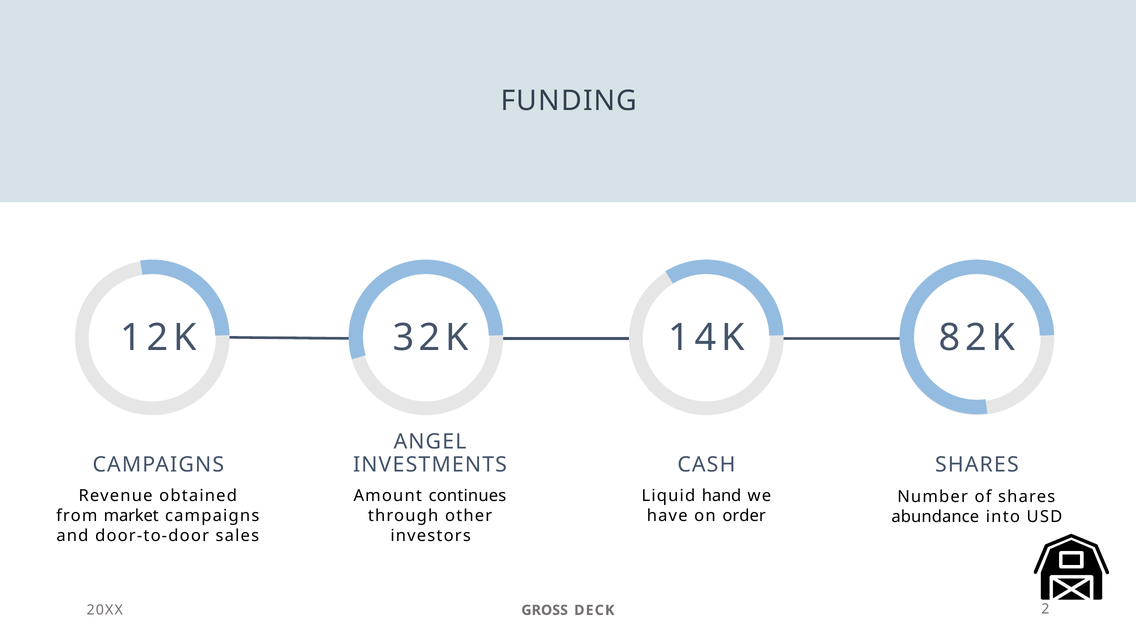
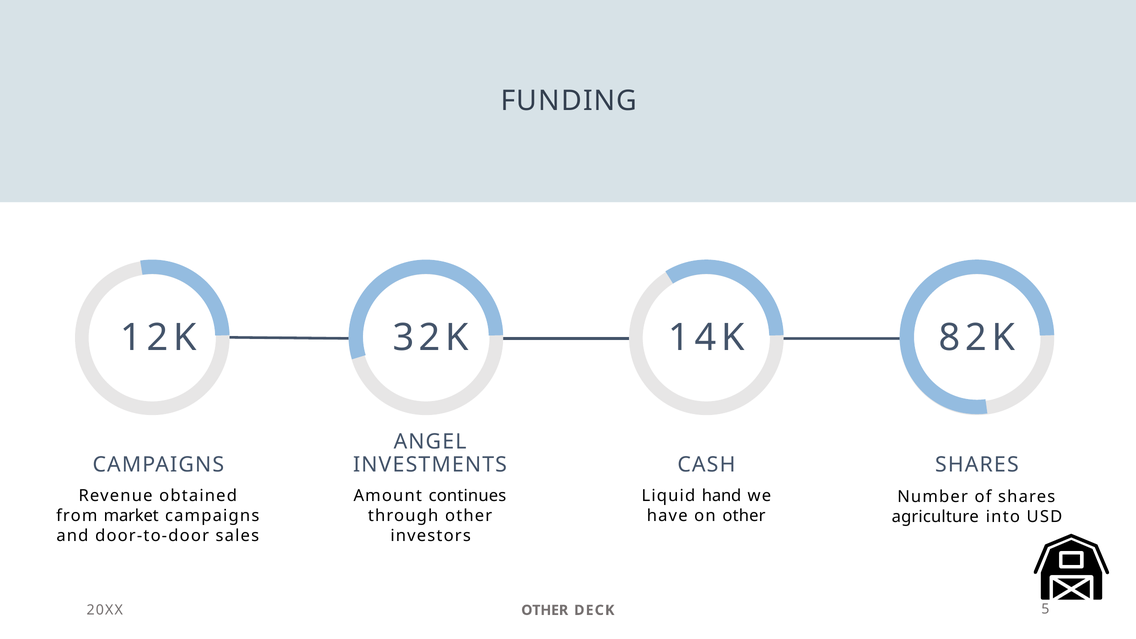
on order: order -> other (744, 516)
abundance: abundance -> agriculture (935, 517)
20XX GROSS: GROSS -> OTHER (545, 610)
2: 2 -> 5 (1045, 609)
